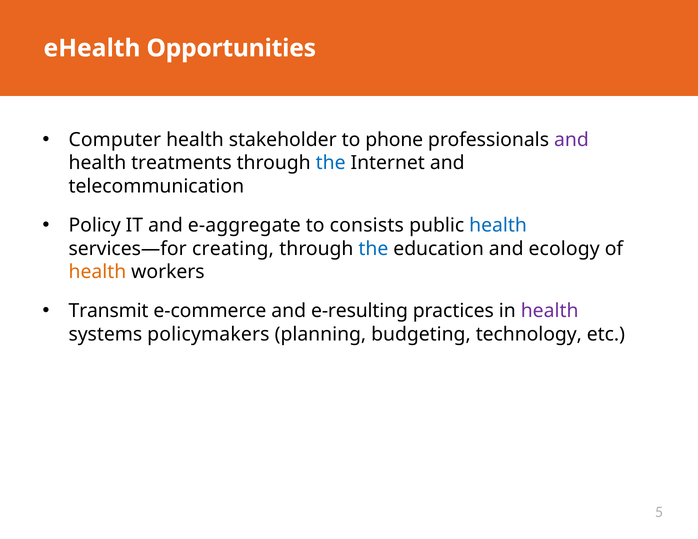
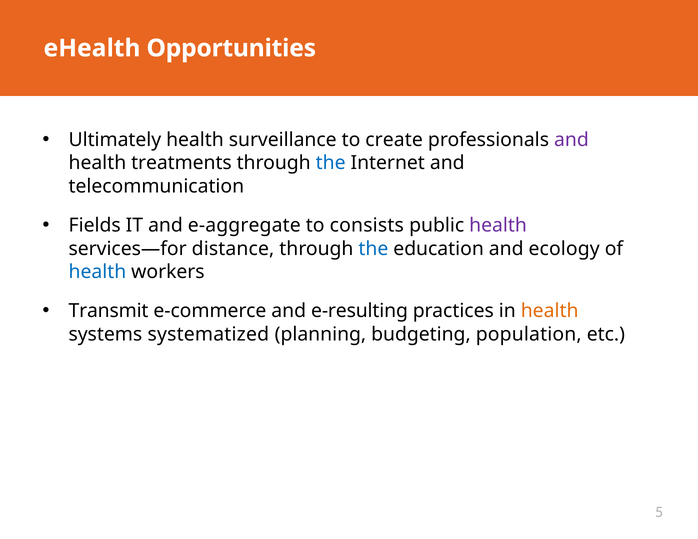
Computer: Computer -> Ultimately (115, 140)
stakeholder: stakeholder -> surveillance (283, 140)
phone: phone -> create (394, 140)
Policy: Policy -> Fields (95, 226)
health colour: blue -> purple (498, 226)
creating: creating -> distance (233, 249)
health colour: orange -> blue (97, 272)
health colour: purple -> orange (550, 311)
policymakers: policymakers -> systematized (208, 334)
technology: technology -> population (529, 334)
